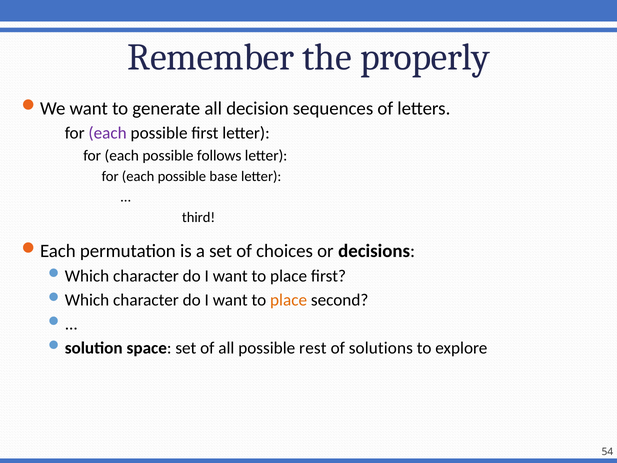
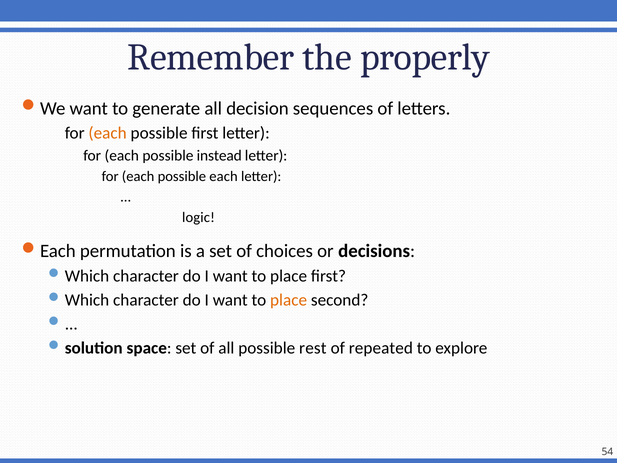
each colour: purple -> orange (108, 133)
follows: follows -> instead (219, 156)
possible base: base -> each (224, 177)
third: third -> logic (198, 217)
solutions: solutions -> repeated (381, 348)
